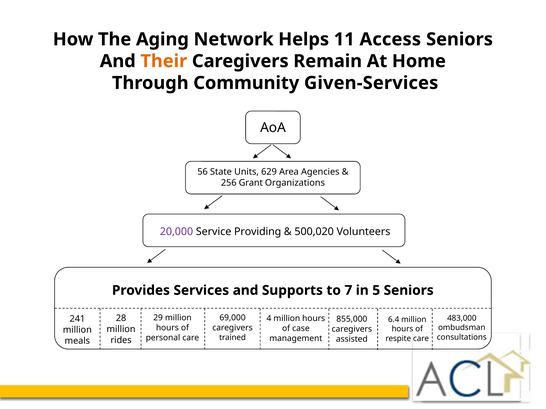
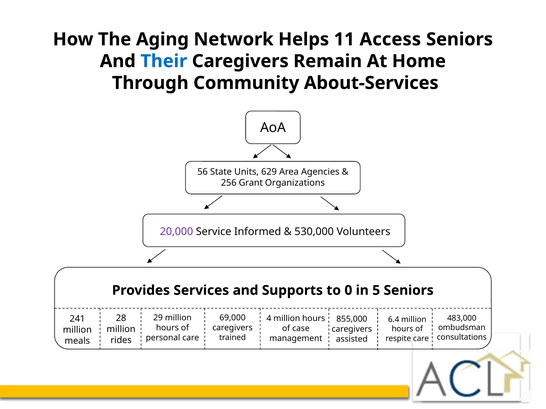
Their colour: orange -> blue (164, 61)
Given-Services: Given-Services -> About-Services (371, 83)
Providing: Providing -> Informed (258, 232)
500,020: 500,020 -> 530,000 (314, 232)
7: 7 -> 0 (348, 291)
